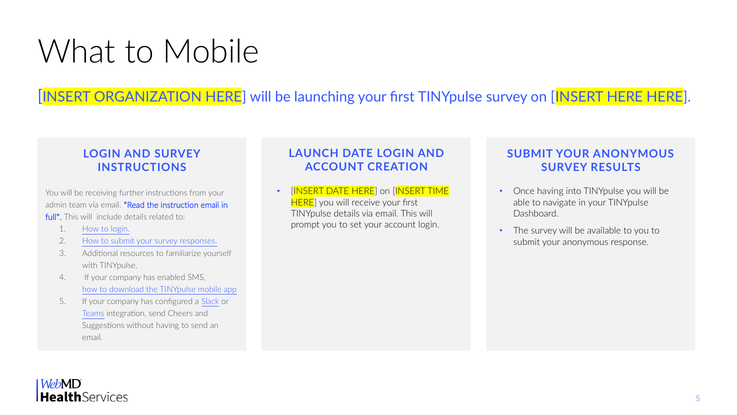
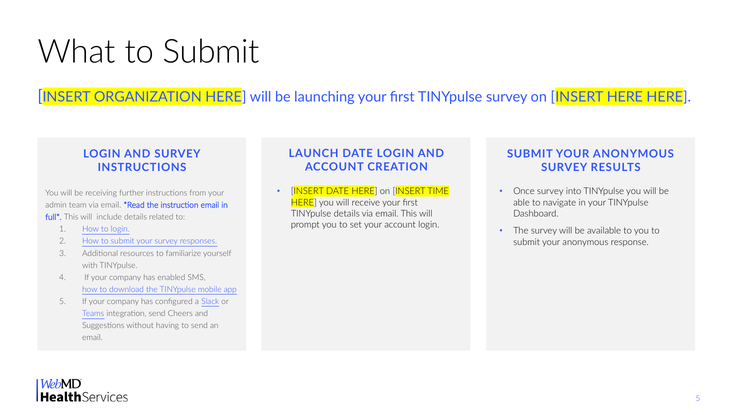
What to Mobile: Mobile -> Submit (211, 52)
Once having: having -> survey (550, 191)
